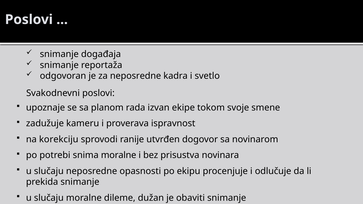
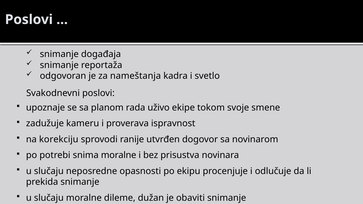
za neposredne: neposredne -> nameštanja (136, 76)
izvan: izvan -> uživo (159, 108)
